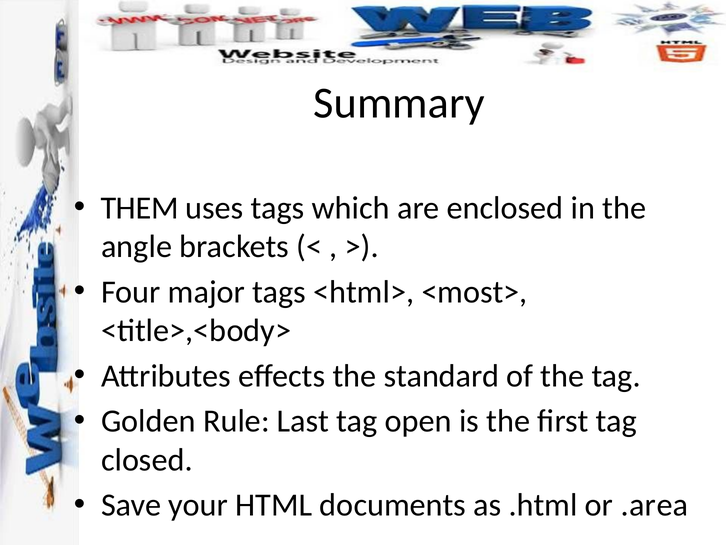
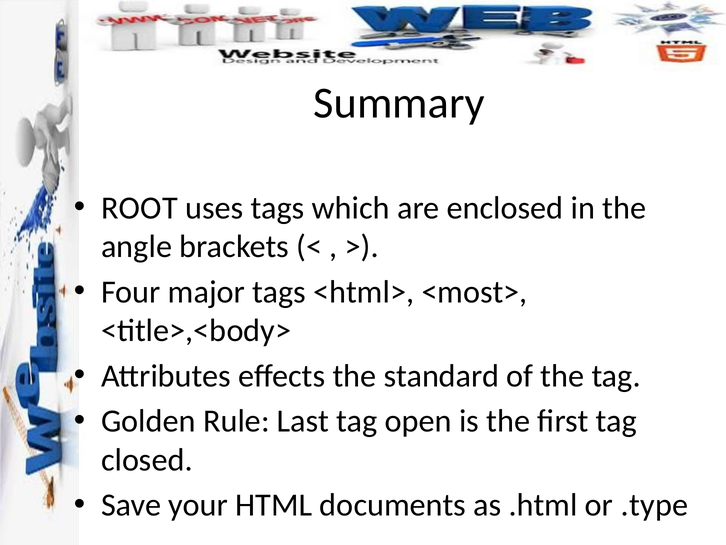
THEM: THEM -> ROOT (139, 208)
.area: .area -> .type (655, 505)
